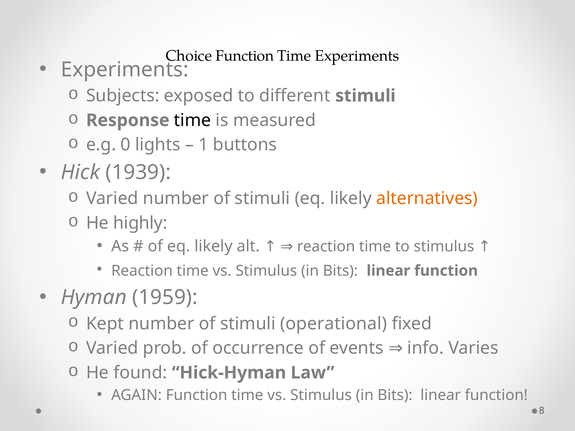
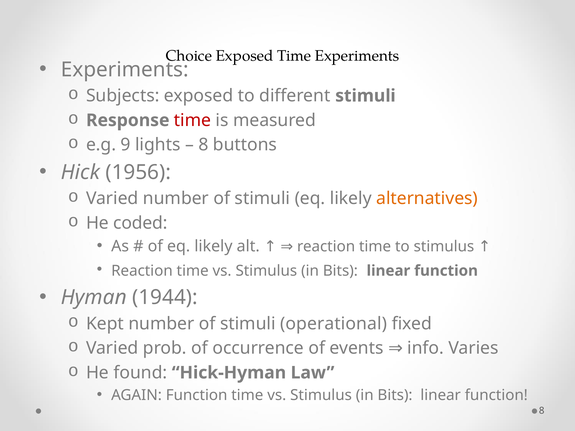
Choice Function: Function -> Exposed (245, 56)
time colour: black -> red (193, 120)
0: 0 -> 9 (126, 145)
1: 1 -> 8 (203, 145)
1939: 1939 -> 1956 (138, 172)
highly: highly -> coded (140, 223)
1959: 1959 -> 1944 (165, 298)
